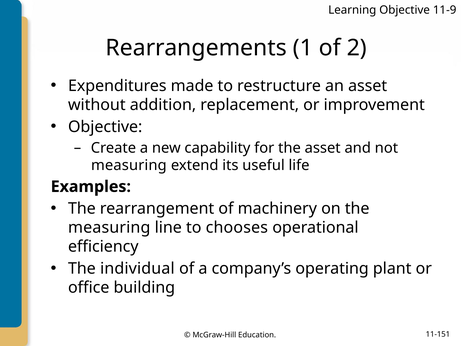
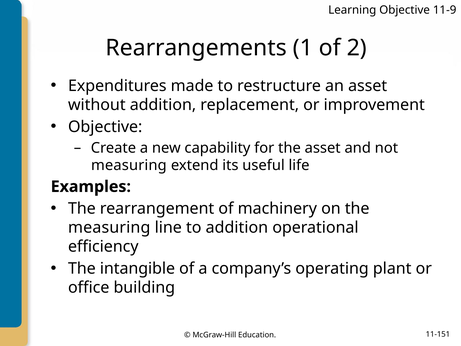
to chooses: chooses -> addition (237, 227)
individual: individual -> intangible (137, 268)
